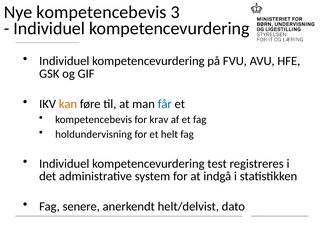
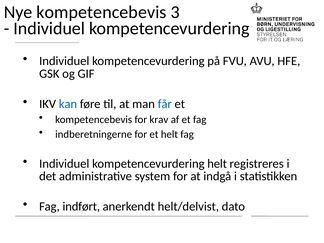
kan colour: orange -> blue (68, 104)
holdundervisning: holdundervisning -> indberetningerne (94, 134)
kompetencevurdering test: test -> helt (217, 164)
senere: senere -> indført (81, 207)
